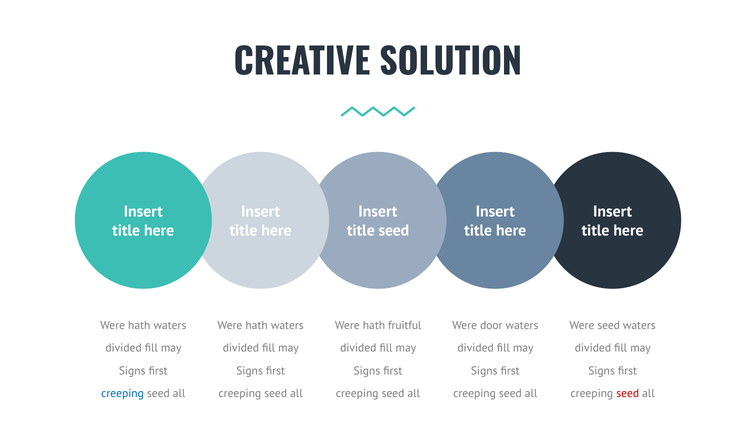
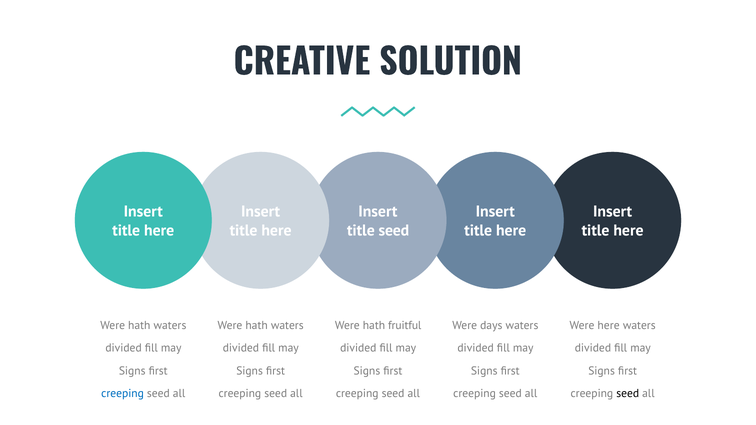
door: door -> days (491, 326)
Were seed: seed -> here (609, 326)
seed colour: red -> black (628, 394)
